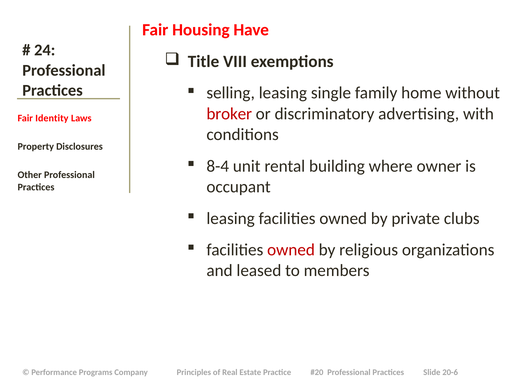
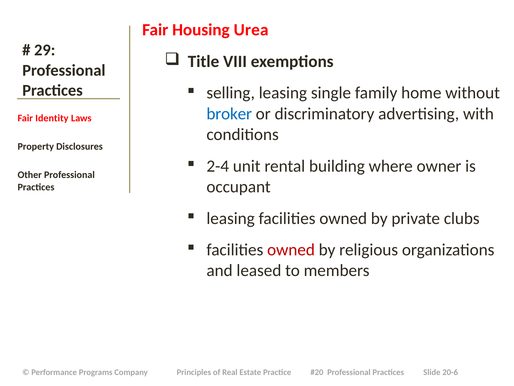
Have: Have -> Urea (251, 30)
24: 24 -> 29 (45, 50)
broker colour: red -> blue (229, 114)
8-4: 8-4 -> 2-4 (218, 166)
